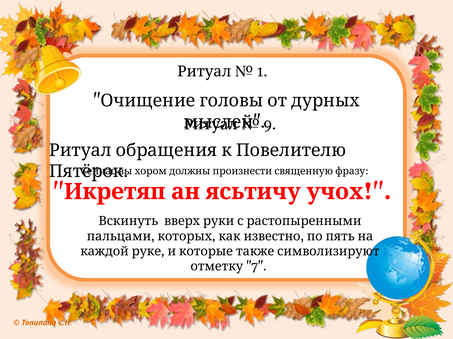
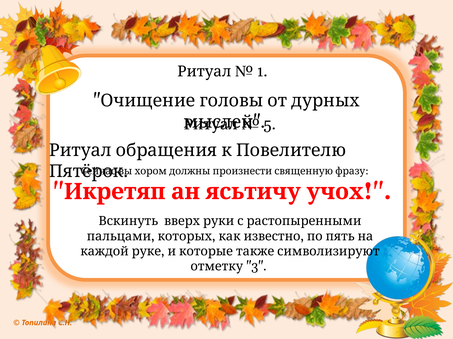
9: 9 -> 5 (270, 125)
7: 7 -> 3 (256, 267)
